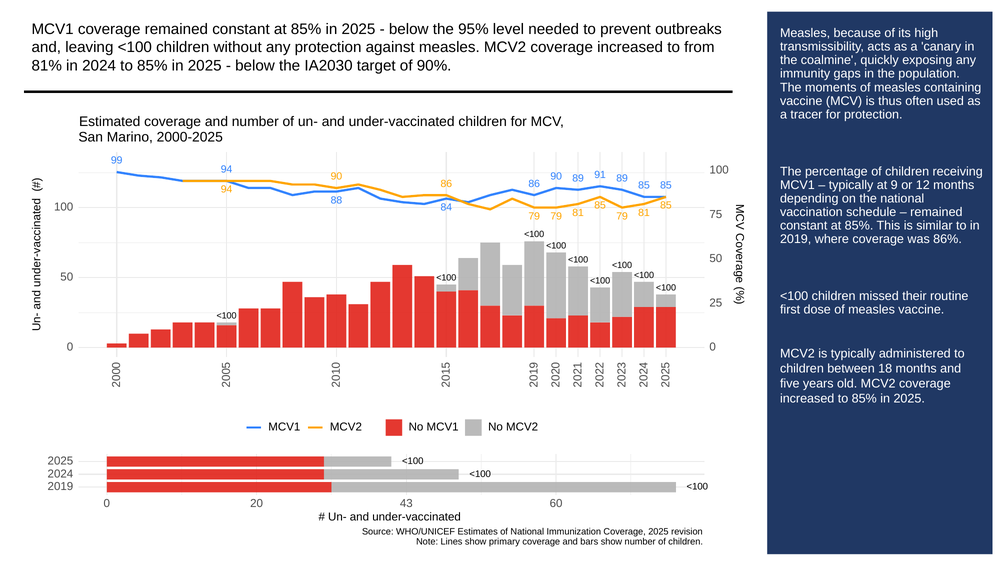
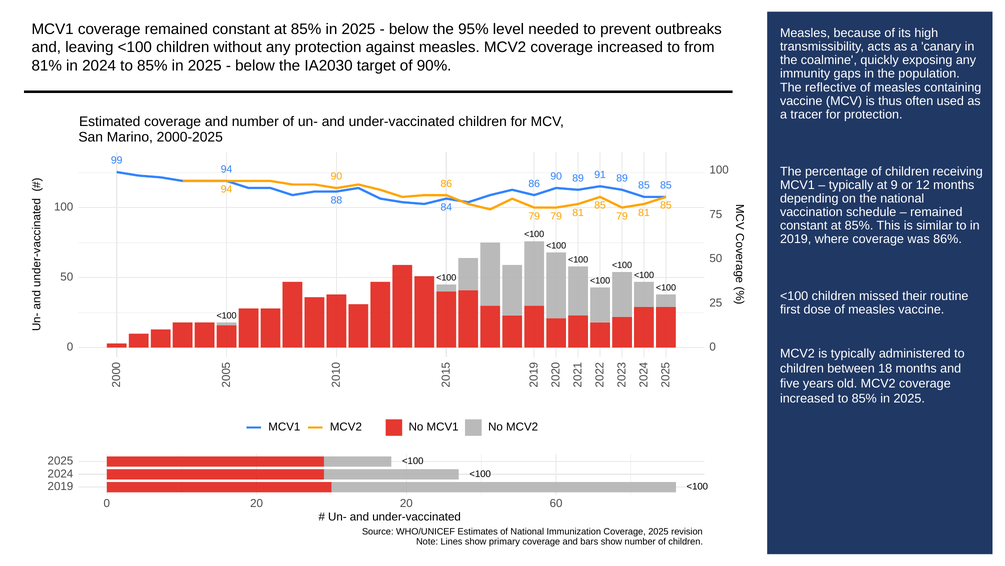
moments: moments -> reflective (831, 87)
20 43: 43 -> 20 (406, 503)
